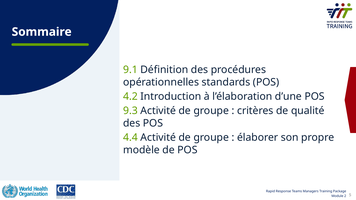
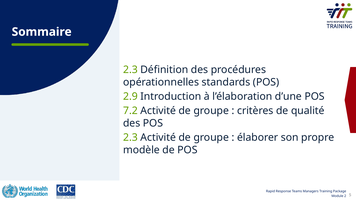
9.1: 9.1 -> 2.3 (130, 70)
4.2: 4.2 -> 2.9 (130, 97)
9.3: 9.3 -> 7.2 (130, 111)
4.4: 4.4 -> 2.3 (130, 138)
